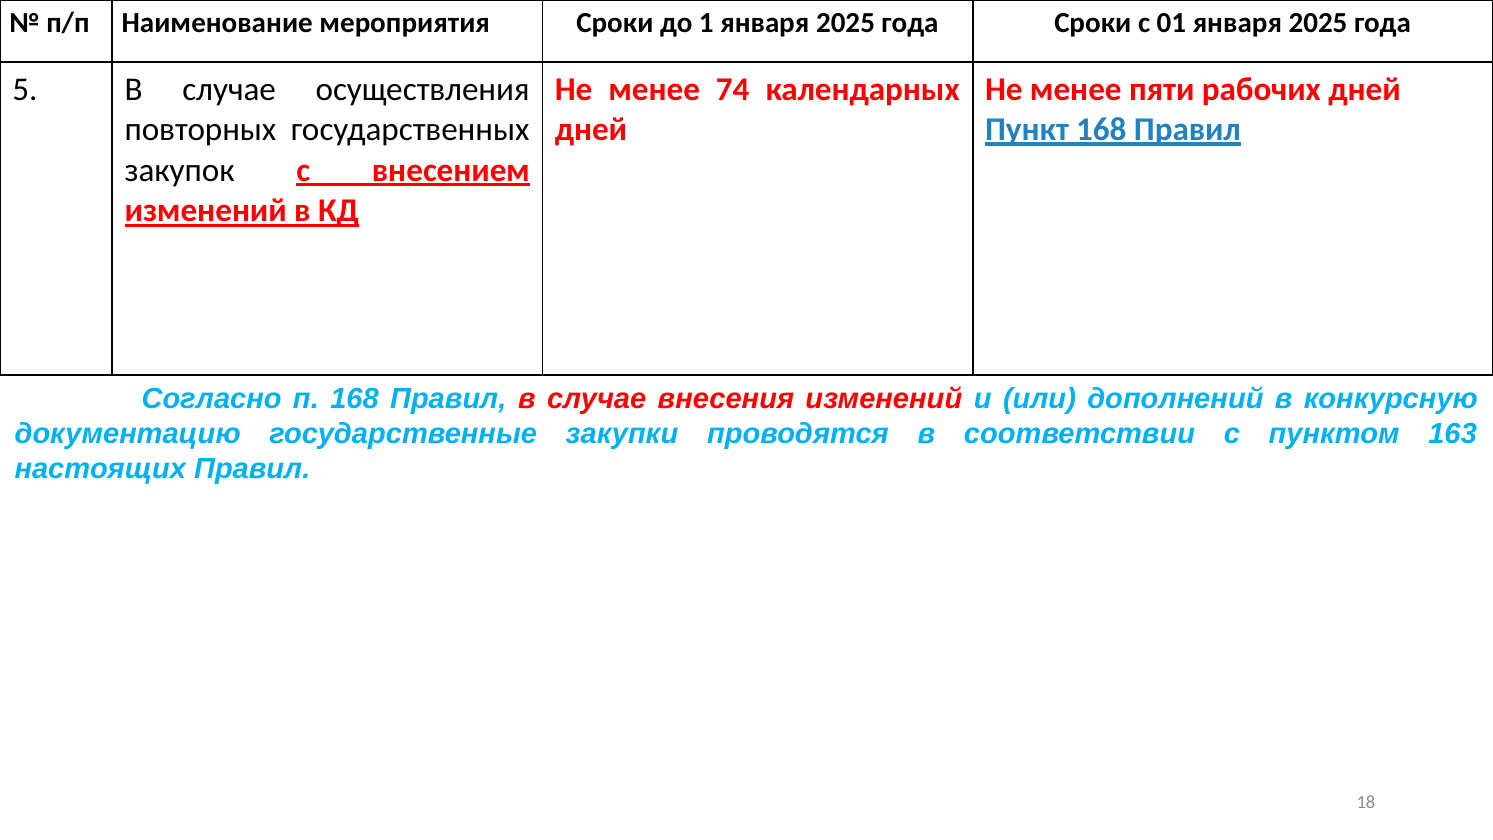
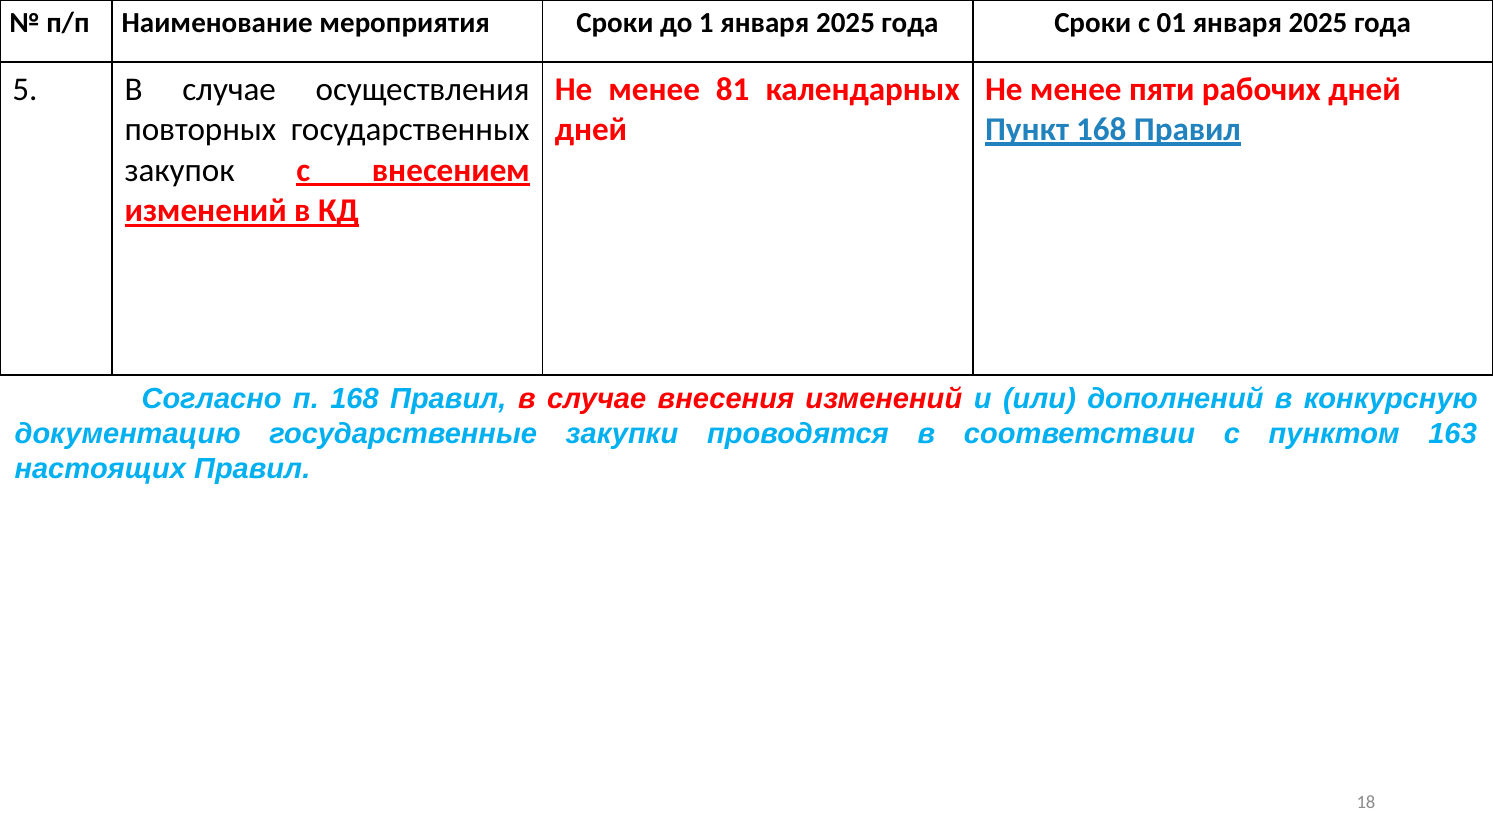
74: 74 -> 81 (733, 89)
